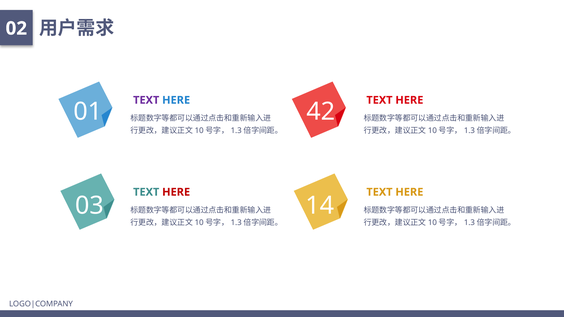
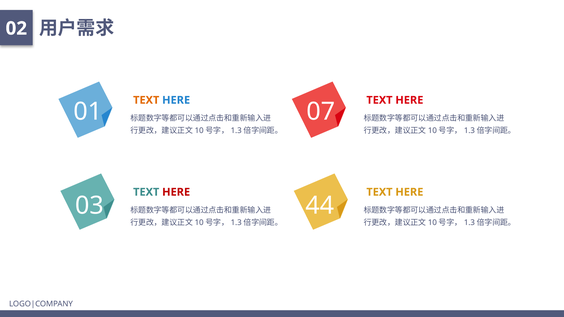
TEXT colour: purple -> orange (146, 100)
42: 42 -> 07 (321, 112)
14: 14 -> 44 (320, 206)
